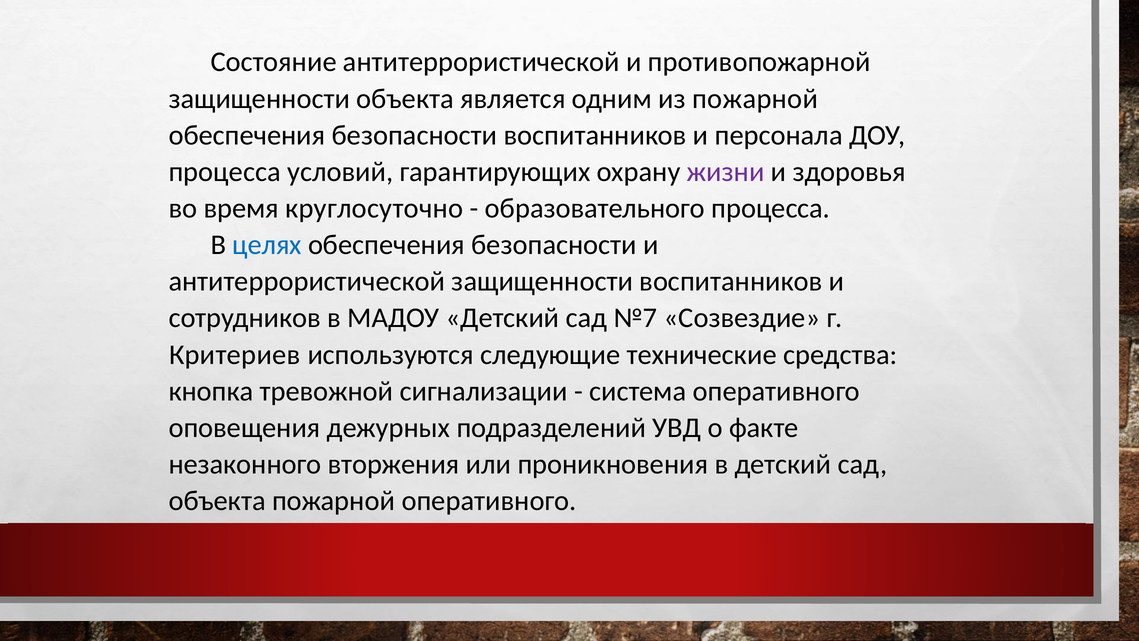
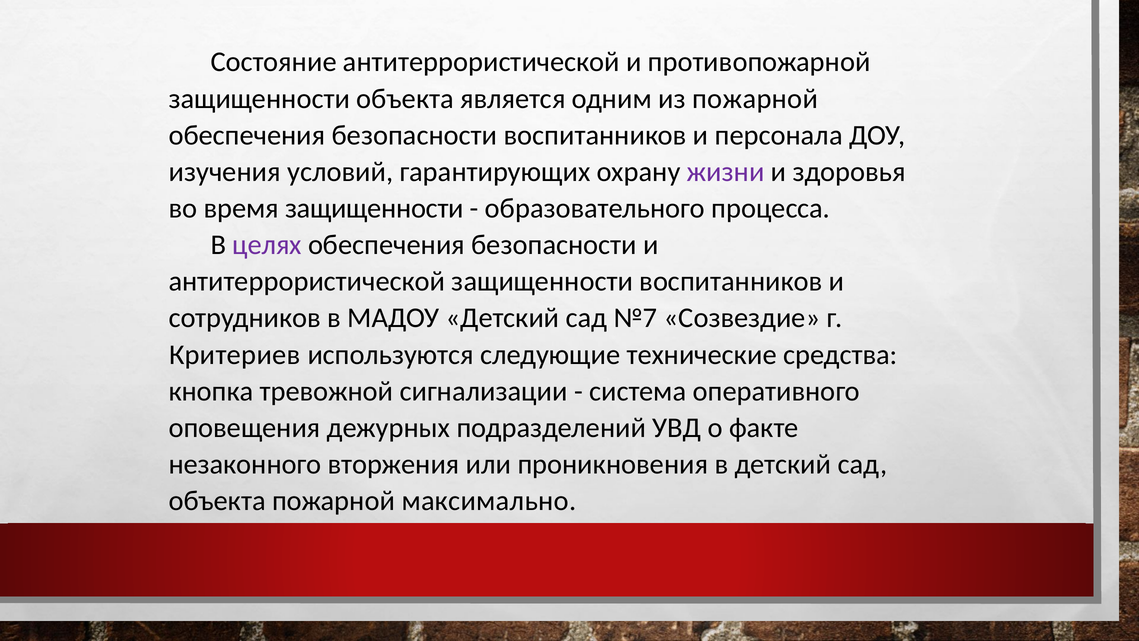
процесса: процесса -> изучения (225, 172)
время круглосуточно: круглосуточно -> защищенности (374, 208)
целях colour: blue -> purple (267, 245)
пожарной оперативного: оперативного -> максимально (489, 501)
